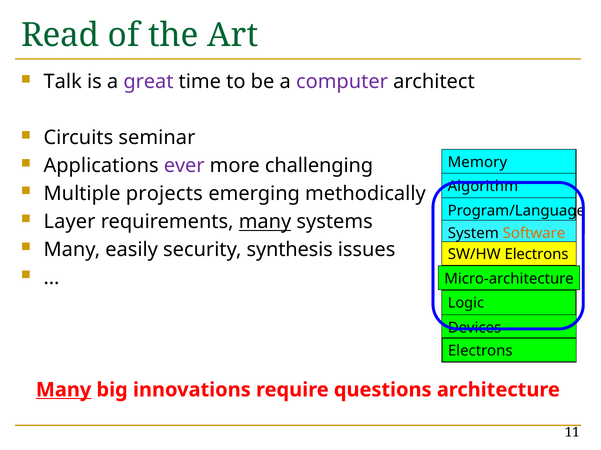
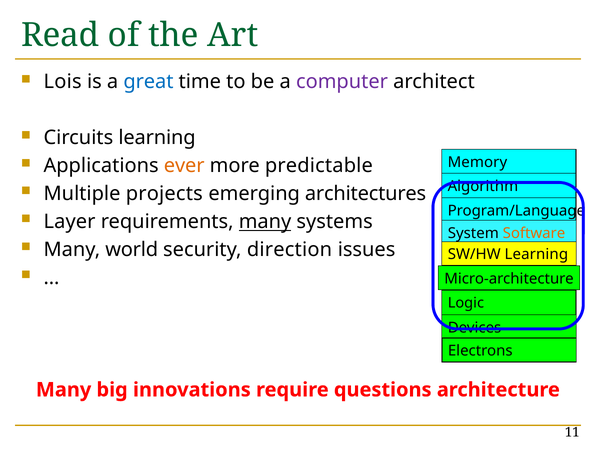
Talk: Talk -> Lois (63, 82)
great colour: purple -> blue (148, 82)
Circuits seminar: seminar -> learning (157, 138)
ever colour: purple -> orange (184, 166)
challenging: challenging -> predictable (319, 166)
methodically: methodically -> architectures (366, 194)
easily: easily -> world (132, 250)
synthesis: synthesis -> direction (289, 250)
SW/HW Electrons: Electrons -> Learning (536, 255)
Many underline: present -> none (64, 390)
